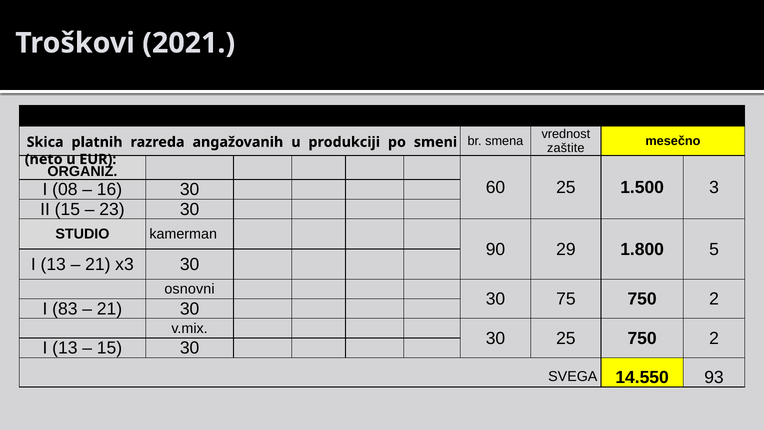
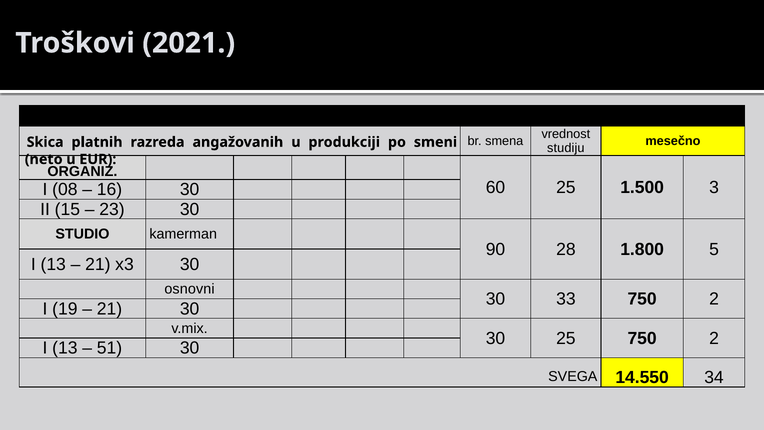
zaštite: zaštite -> studiju (566, 148)
29: 29 -> 28 (566, 249)
75: 75 -> 33 (566, 299)
83: 83 -> 19 (65, 309)
15: 15 -> 51 (109, 348)
93: 93 -> 34 (714, 377)
